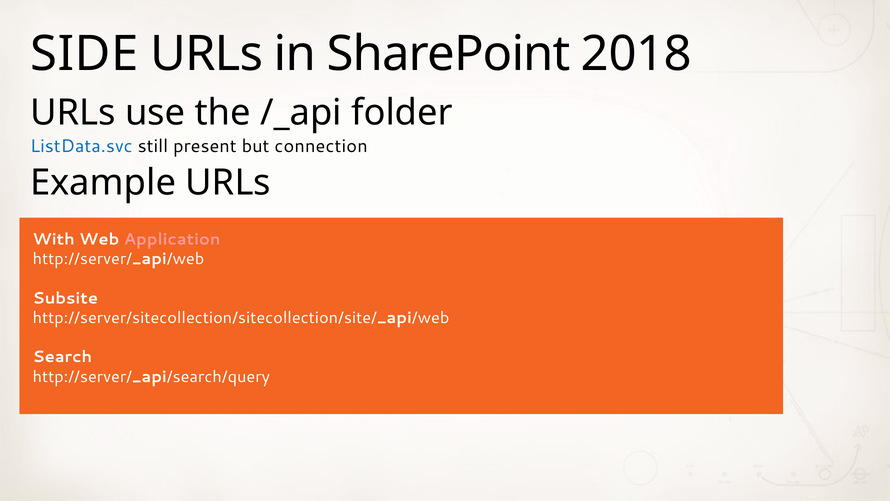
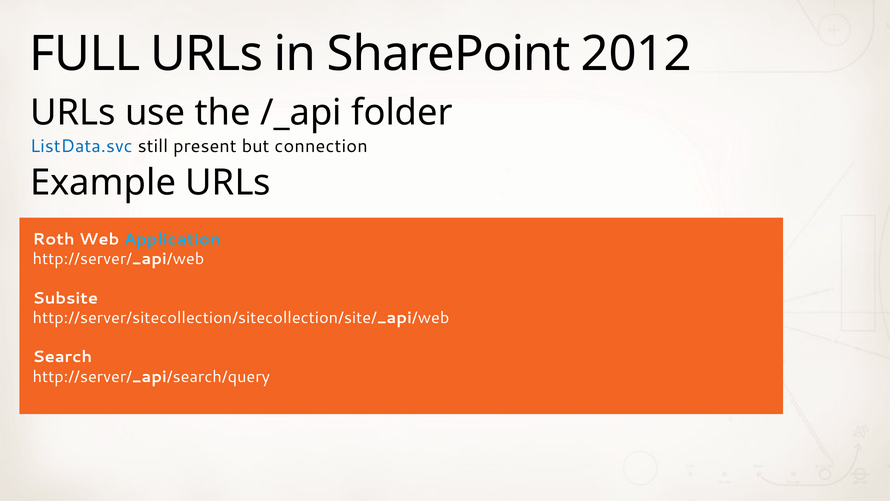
SIDE: SIDE -> FULL (85, 54)
2018: 2018 -> 2012 (636, 54)
With: With -> Roth (54, 239)
Application colour: pink -> light blue (172, 239)
